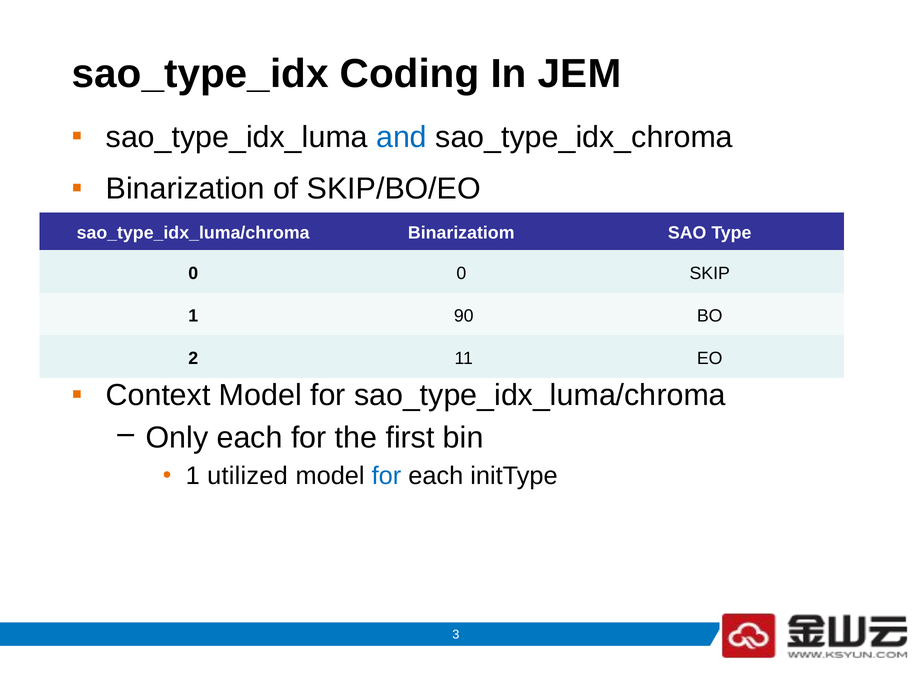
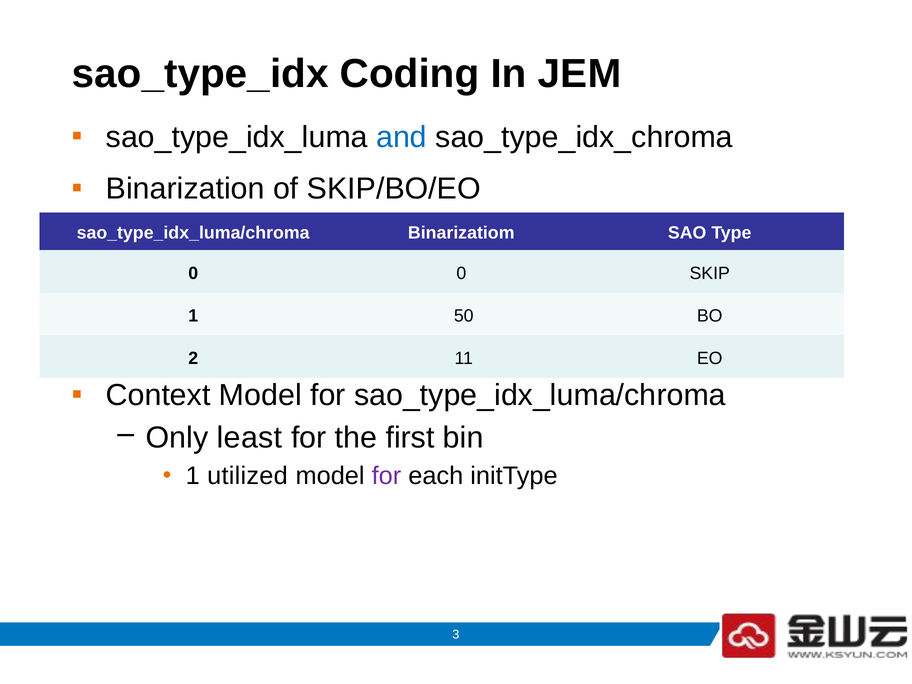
90: 90 -> 50 (464, 316)
Only each: each -> least (249, 438)
for colour: blue -> purple (386, 476)
